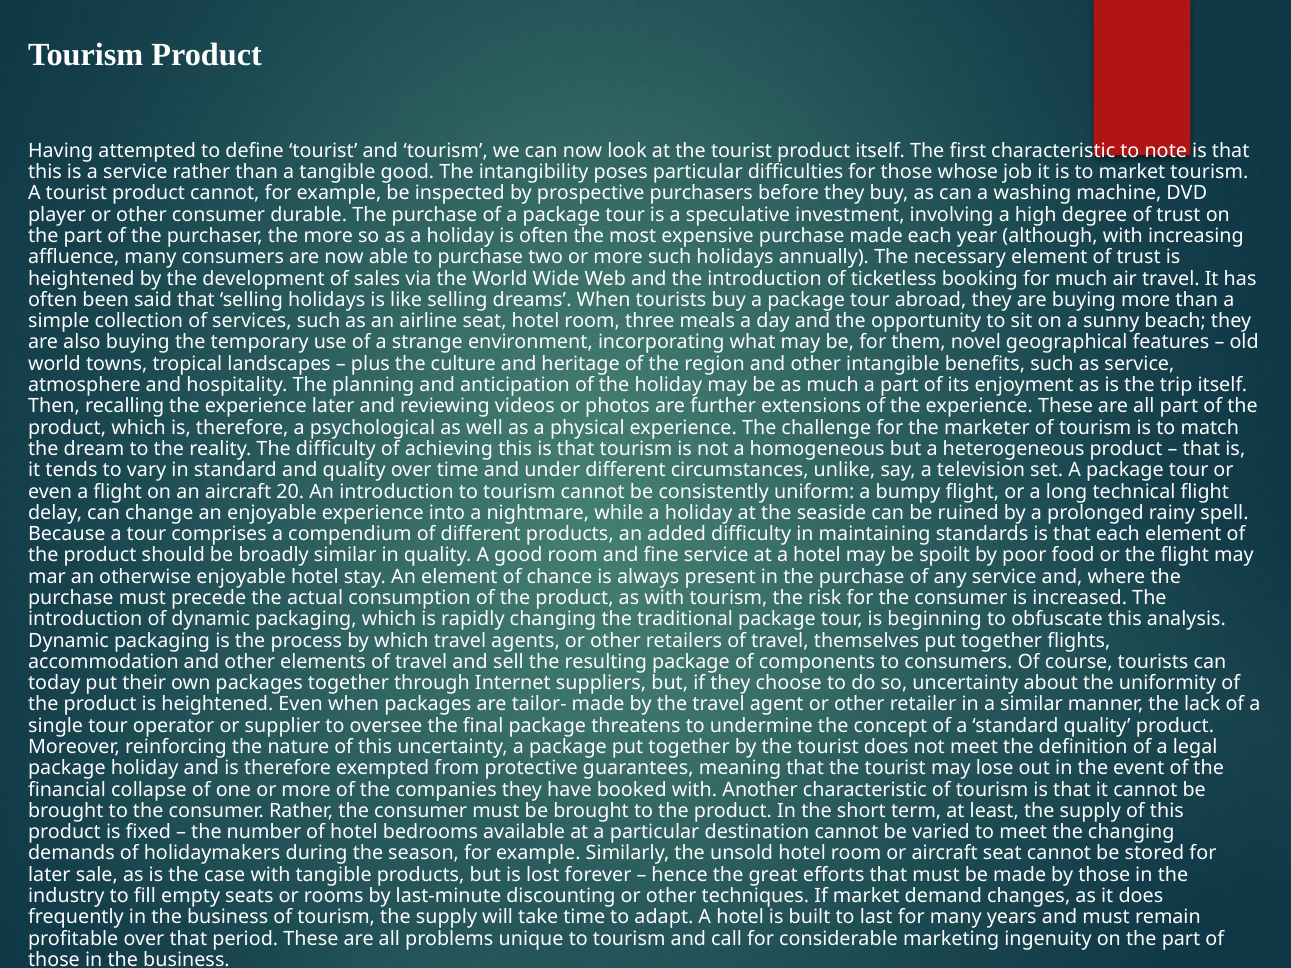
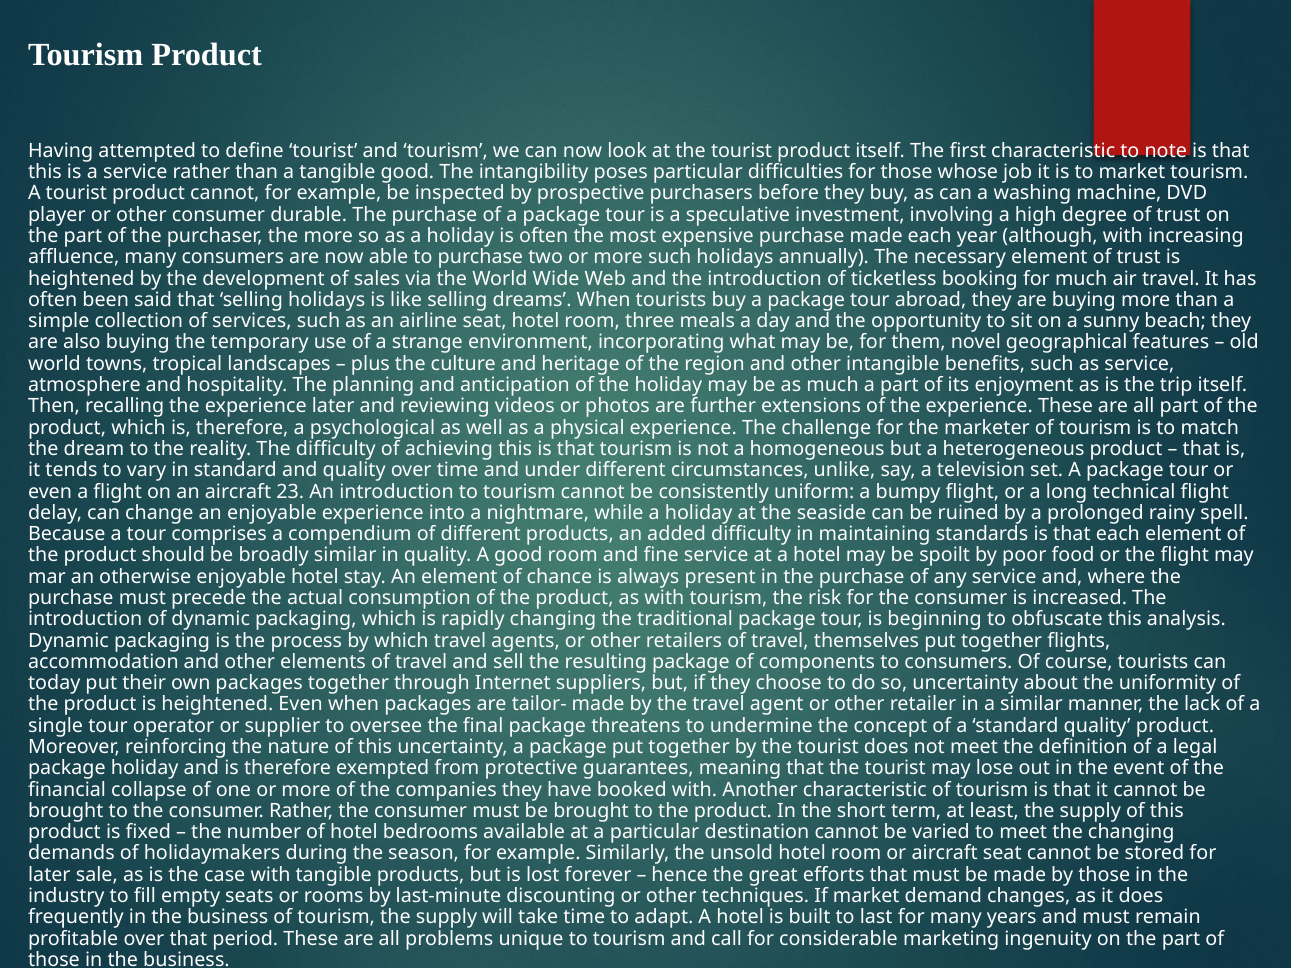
20: 20 -> 23 (290, 492)
